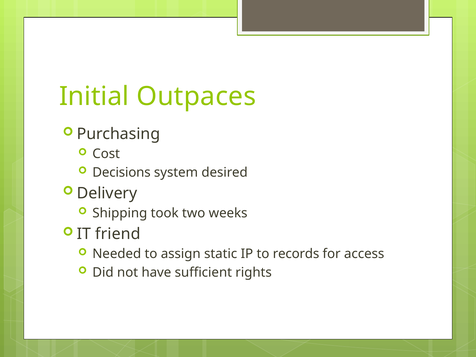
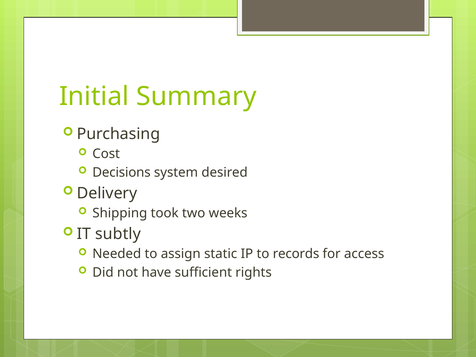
Outpaces: Outpaces -> Summary (196, 97)
friend: friend -> subtly (118, 234)
